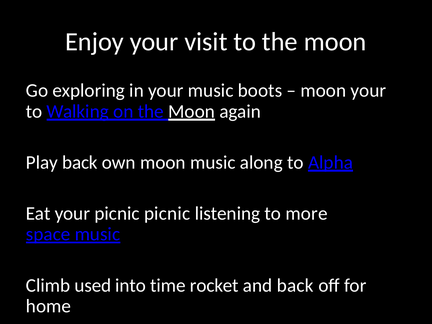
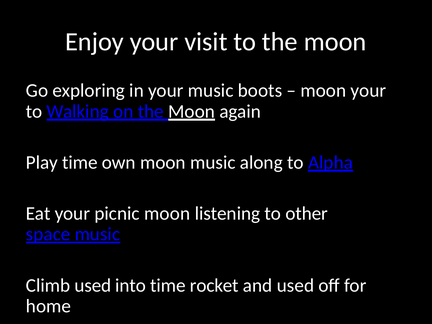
Play back: back -> time (80, 162)
picnic picnic: picnic -> moon (167, 214)
more: more -> other (307, 214)
and back: back -> used (295, 285)
